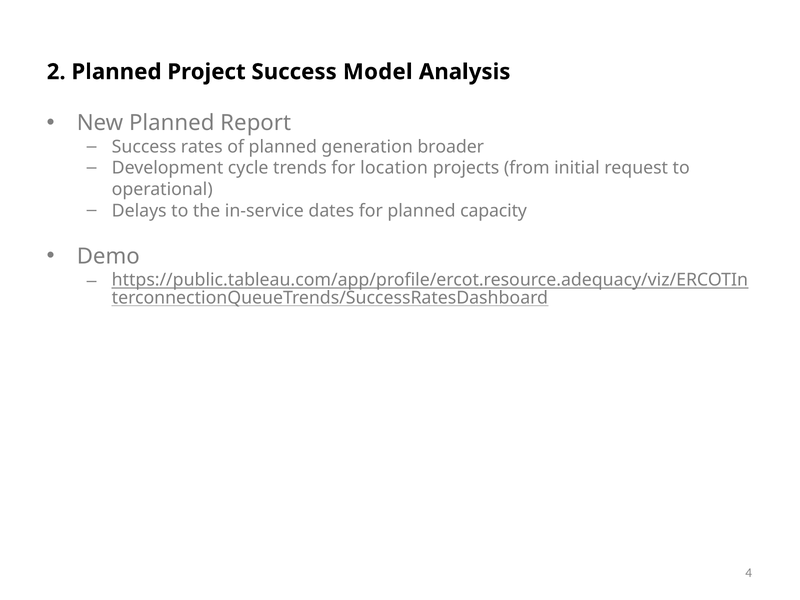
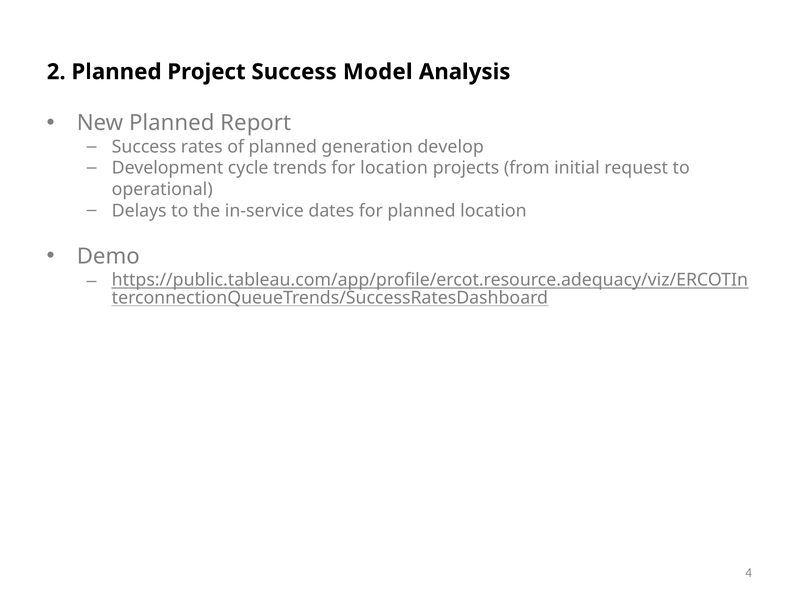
broader: broader -> develop (451, 147)
planned capacity: capacity -> location (493, 211)
